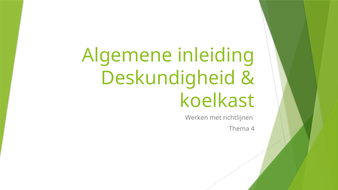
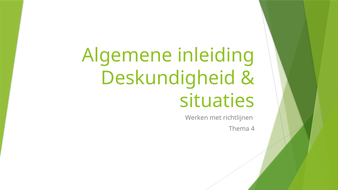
koelkast: koelkast -> situaties (217, 101)
